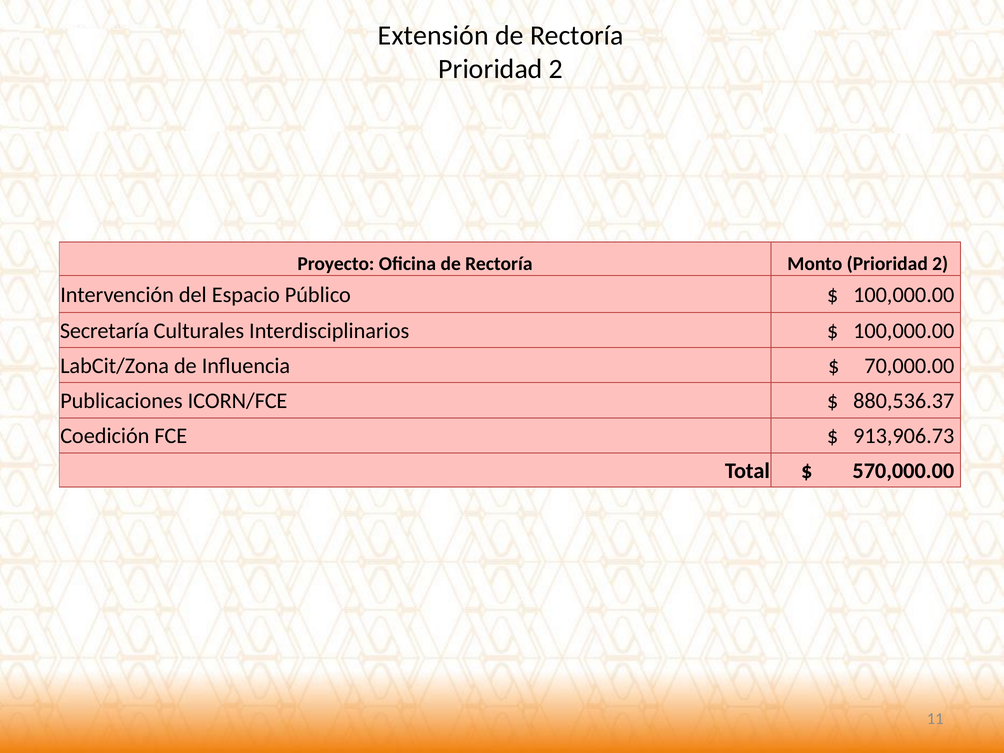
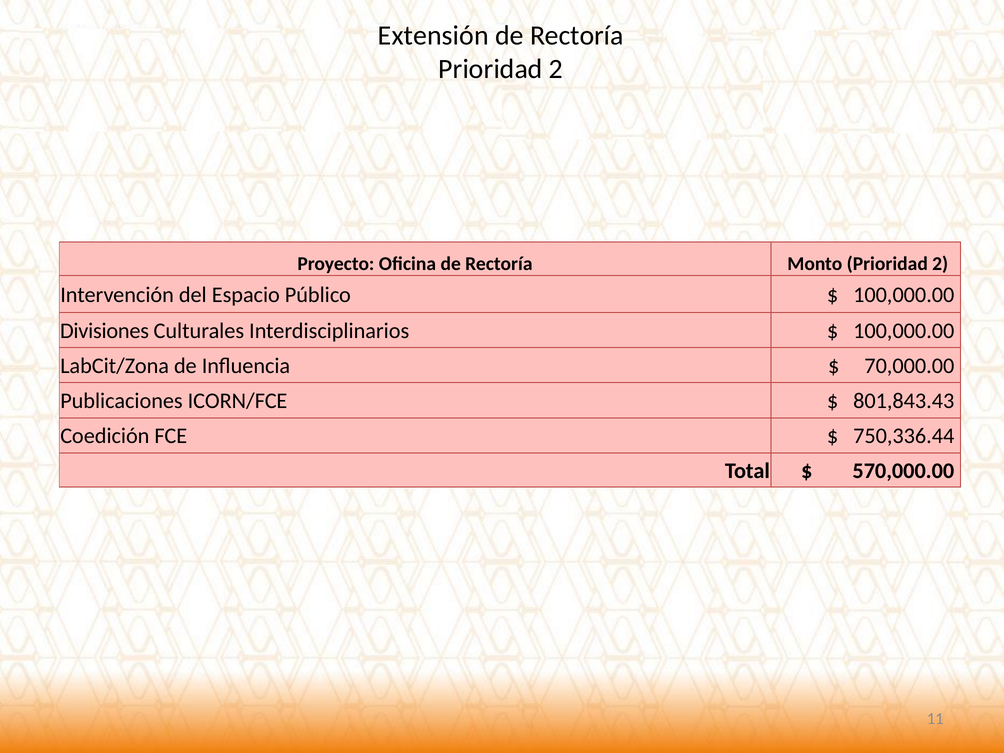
Secretaría: Secretaría -> Divisiones (105, 331)
880,536.37: 880,536.37 -> 801,843.43 (904, 401)
913,906.73: 913,906.73 -> 750,336.44 (904, 436)
